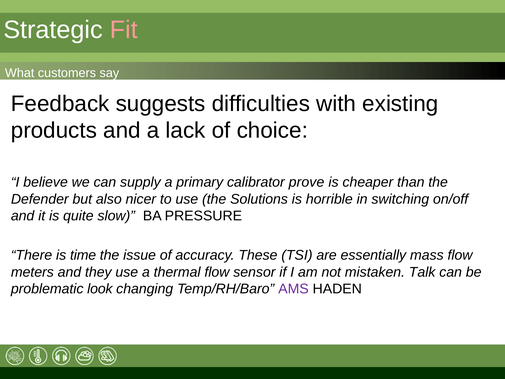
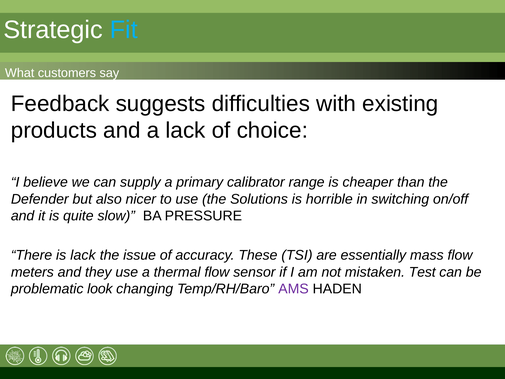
Fit colour: pink -> light blue (124, 30)
prove: prove -> range (307, 182)
is time: time -> lack (83, 255)
Talk: Talk -> Test (422, 272)
